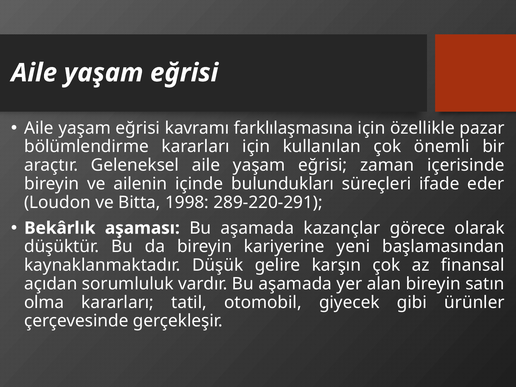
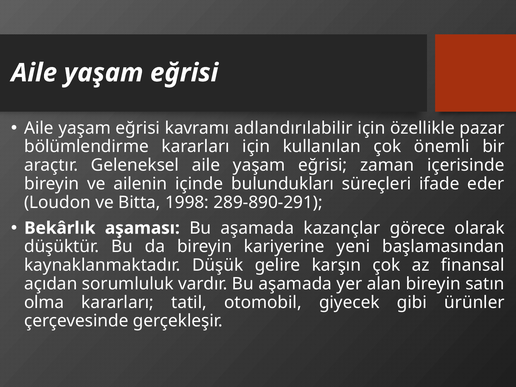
farklılaşmasına: farklılaşmasına -> adlandırılabilir (293, 128)
289-220-291: 289-220-291 -> 289-890-291 (268, 202)
